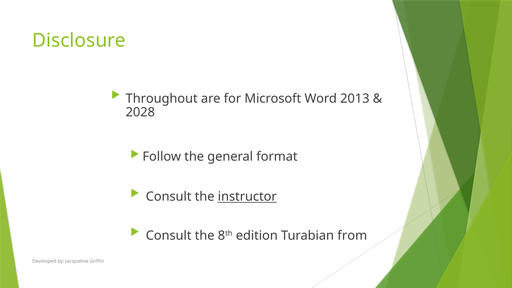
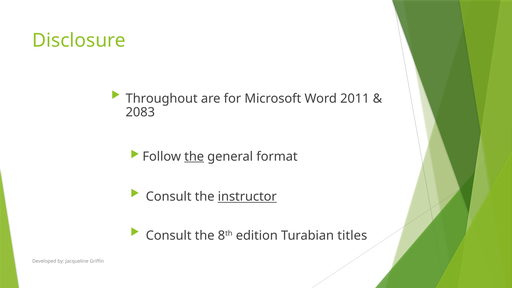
2013: 2013 -> 2011 (355, 99)
2028: 2028 -> 2083 (140, 112)
the underline: none -> present (194, 156)
from: from -> titles (352, 236)
